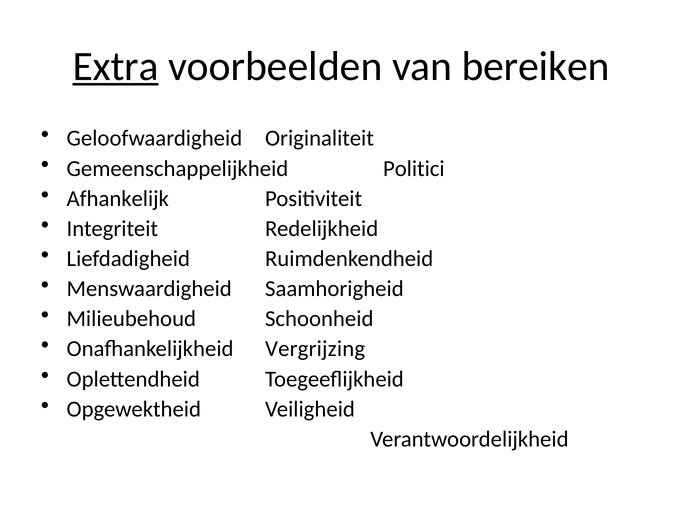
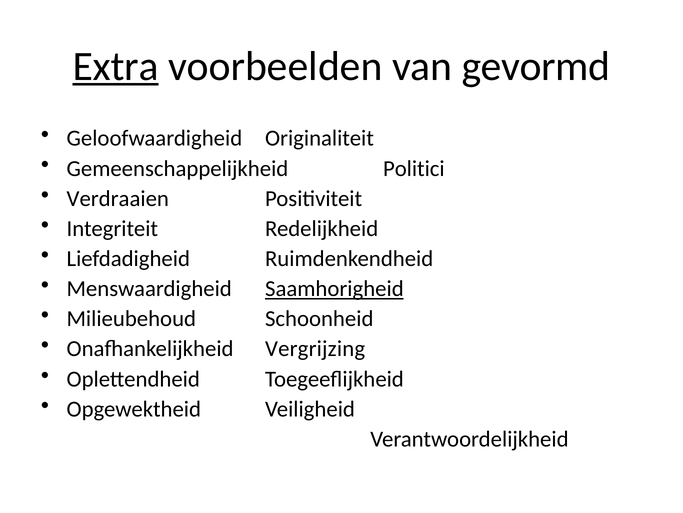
bereiken: bereiken -> gevormd (536, 66)
Afhankelijk: Afhankelijk -> Verdraaien (118, 198)
Saamhorigheid underline: none -> present (334, 288)
